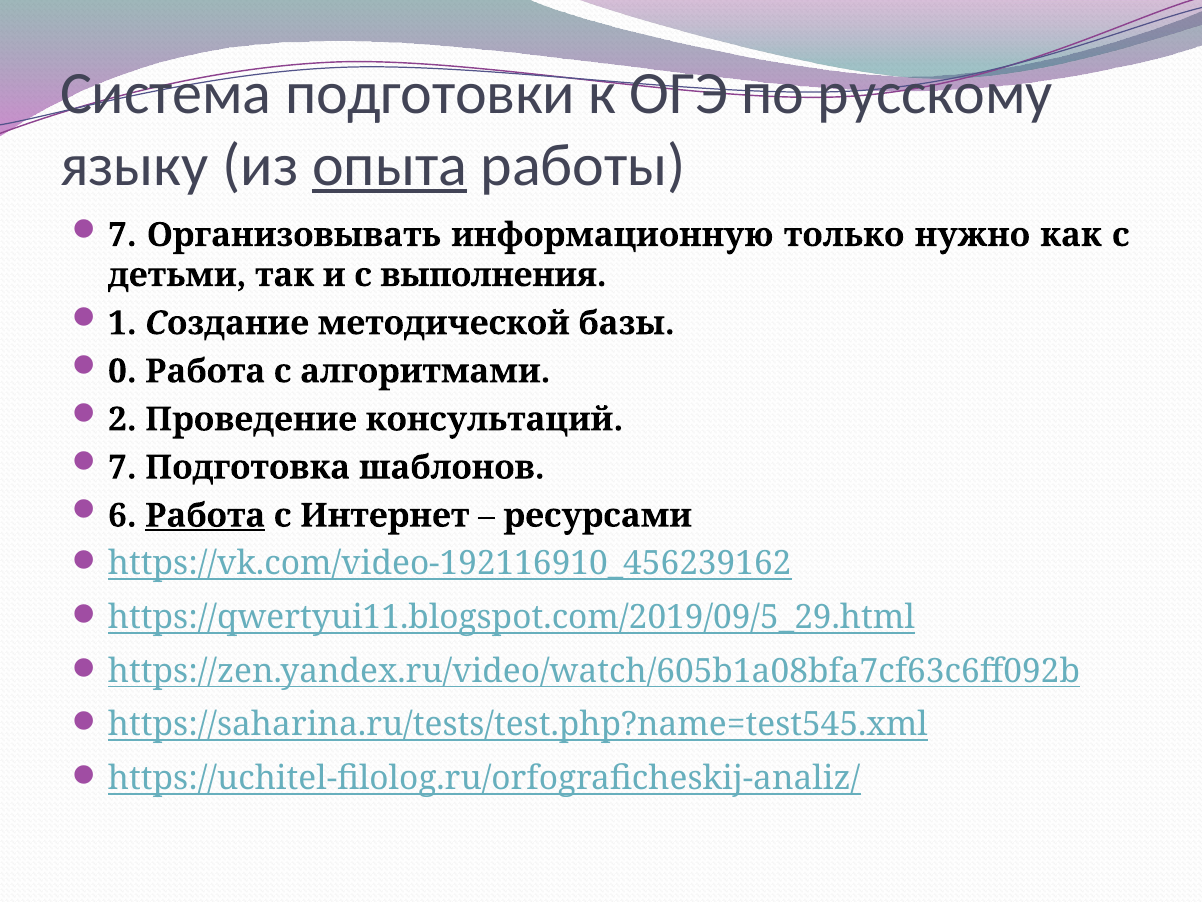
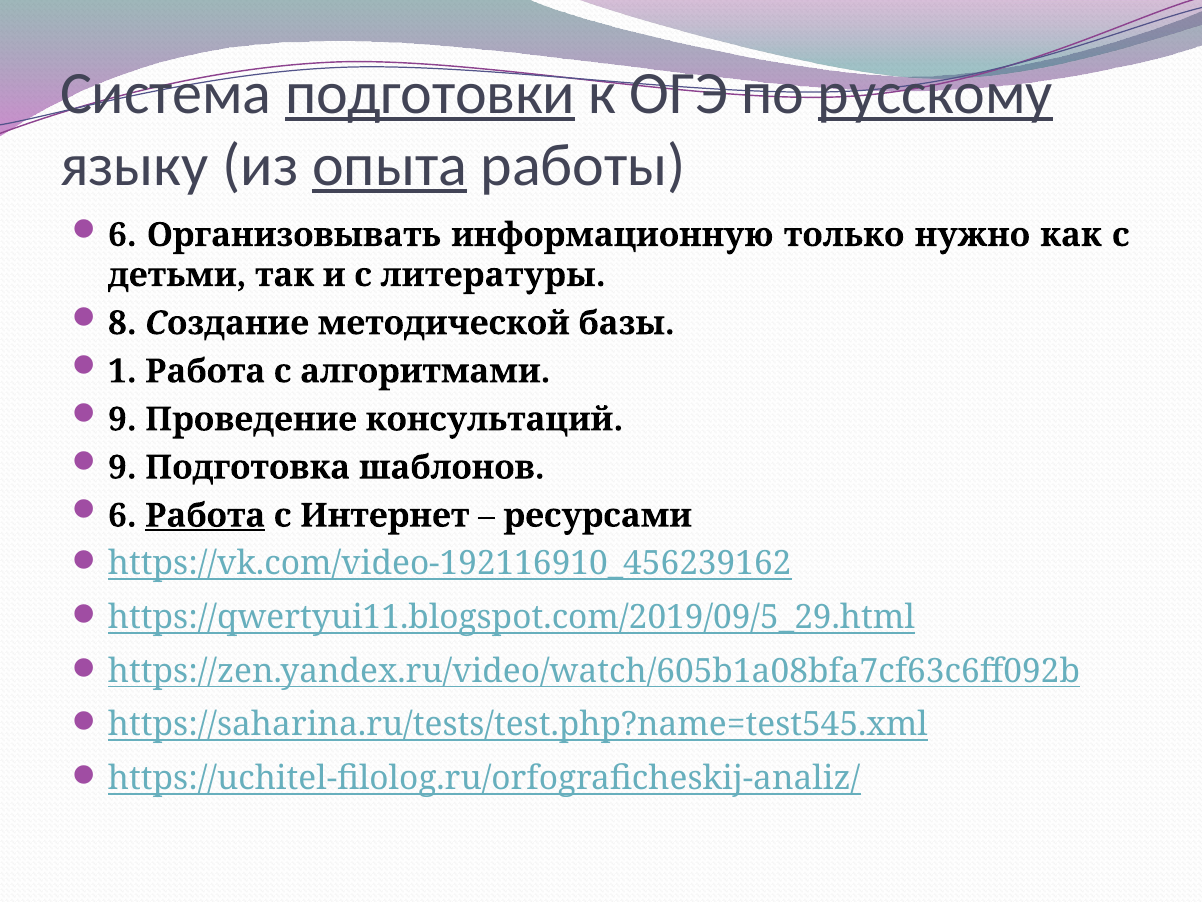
подготовки underline: none -> present (430, 93)
русскому underline: none -> present (935, 93)
7: 7 -> 6 (122, 235)
выполнения: выполнения -> литературы (493, 275)
1: 1 -> 8 (122, 323)
0: 0 -> 1 (122, 371)
2: 2 -> 9 (122, 419)
7: 7 -> 9 (122, 467)
